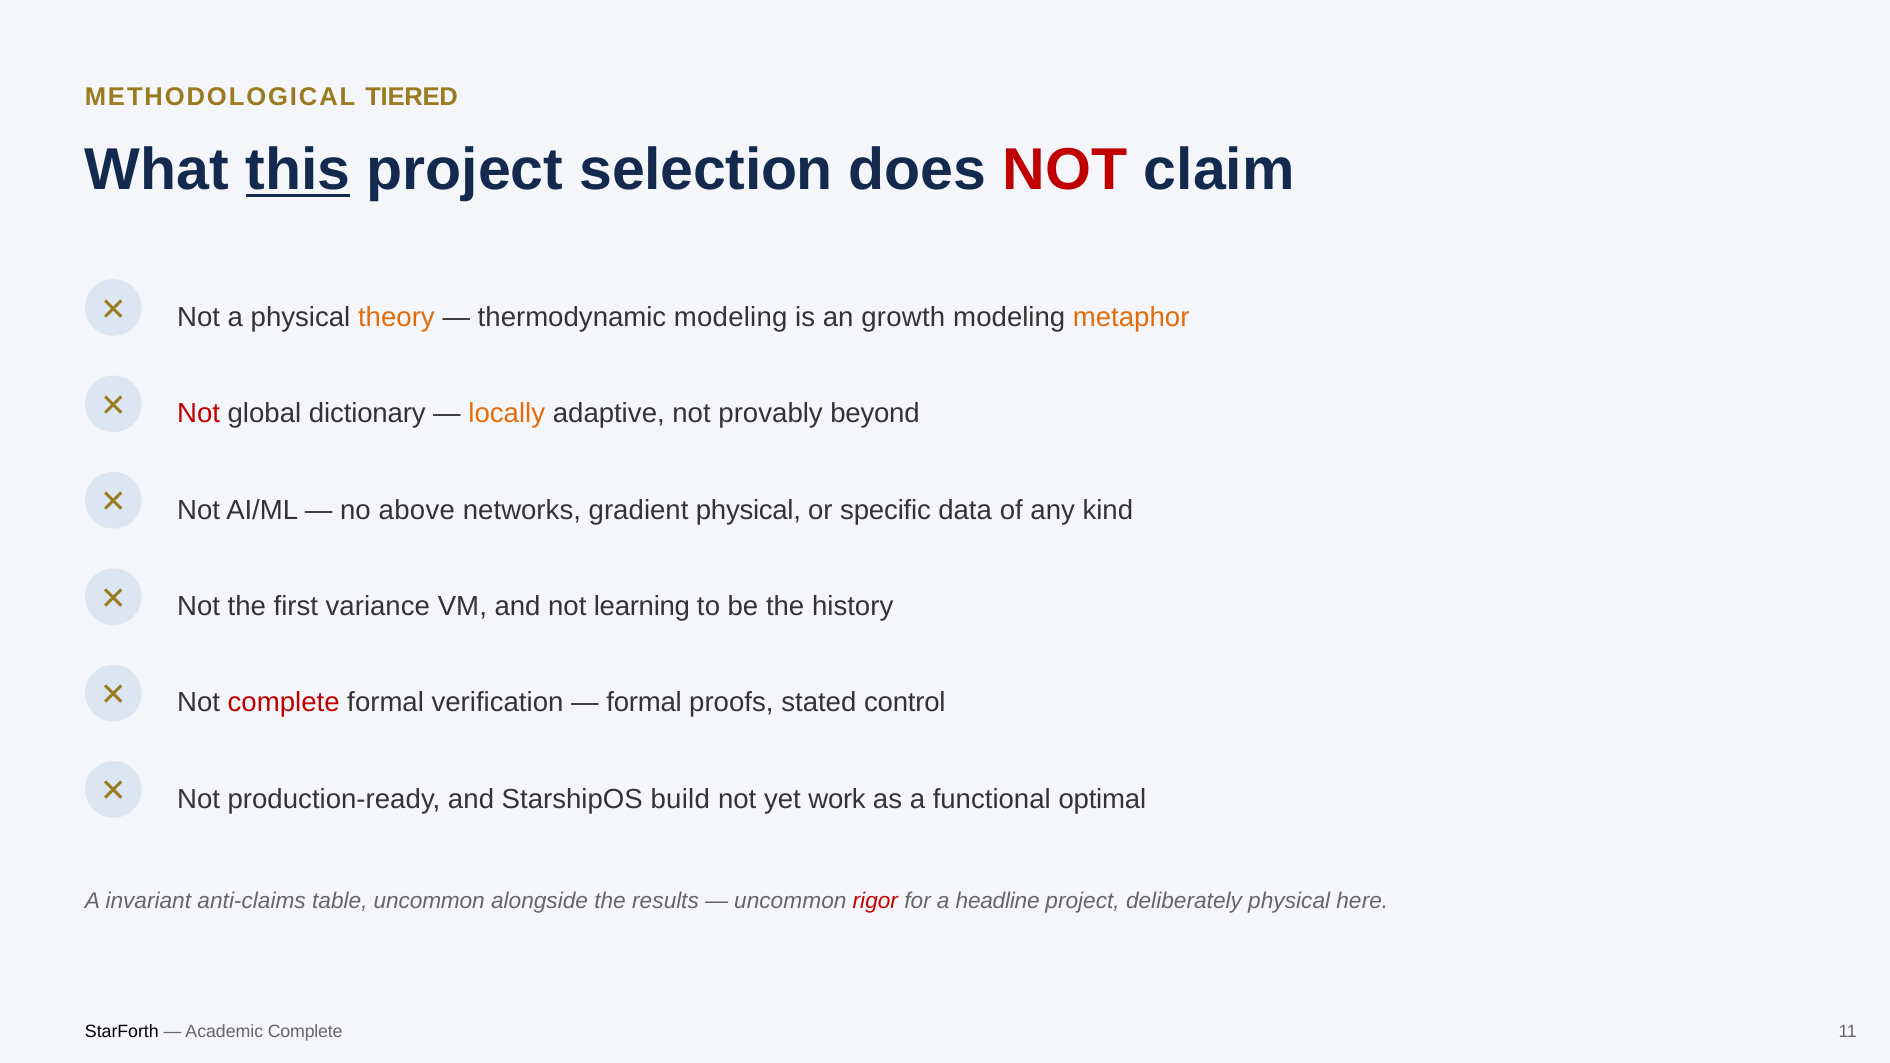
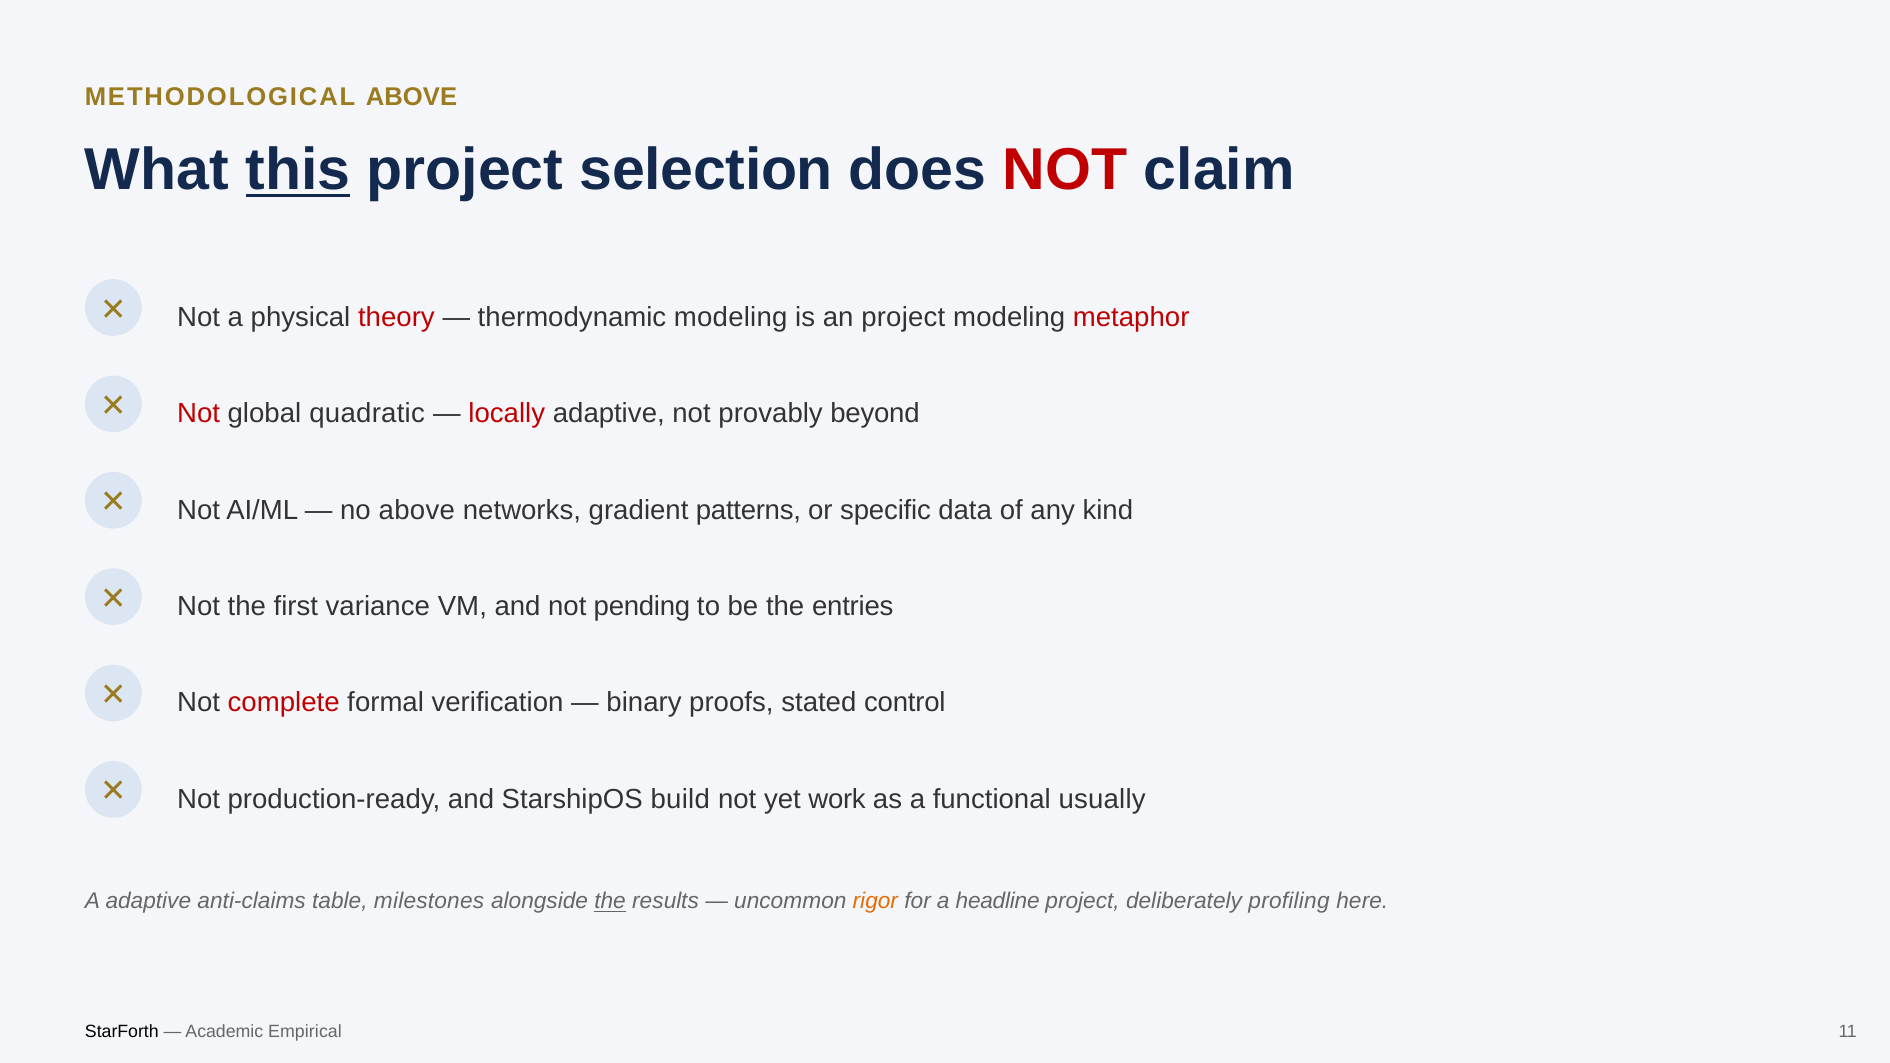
METHODOLOGICAL TIERED: TIERED -> ABOVE (411, 97)
theory colour: orange -> red (396, 317)
an growth: growth -> project (903, 317)
metaphor colour: orange -> red (1131, 317)
dictionary: dictionary -> quadratic (367, 414)
locally colour: orange -> red (507, 414)
gradient physical: physical -> patterns (748, 510)
learning: learning -> pending (642, 607)
history: history -> entries (853, 607)
formal: formal -> binary (644, 703)
optimal: optimal -> usually (1102, 799)
A invariant: invariant -> adaptive (148, 902)
table uncommon: uncommon -> milestones (429, 902)
the underline: none -> present (610, 902)
rigor colour: red -> orange (875, 902)
deliberately physical: physical -> profiling (1289, 902)
Academic Complete: Complete -> Empirical (305, 1032)
